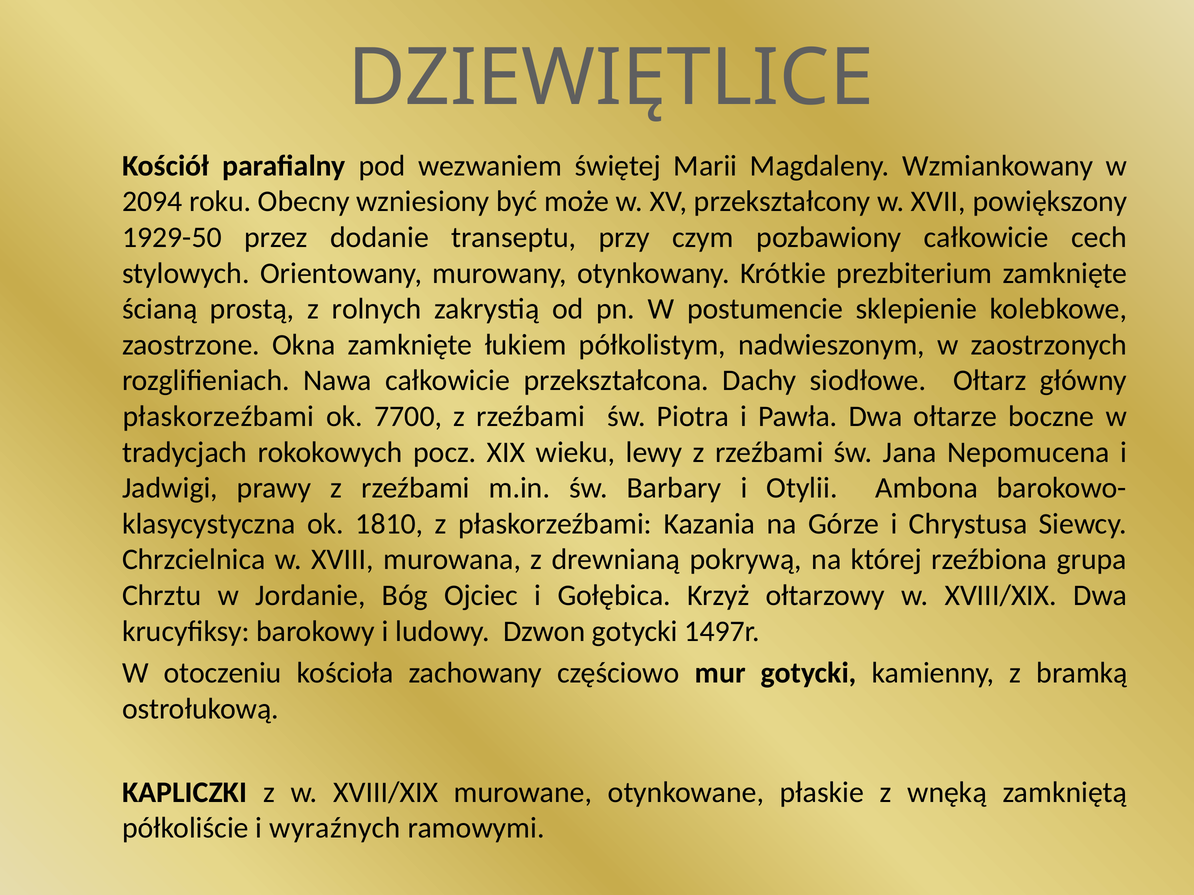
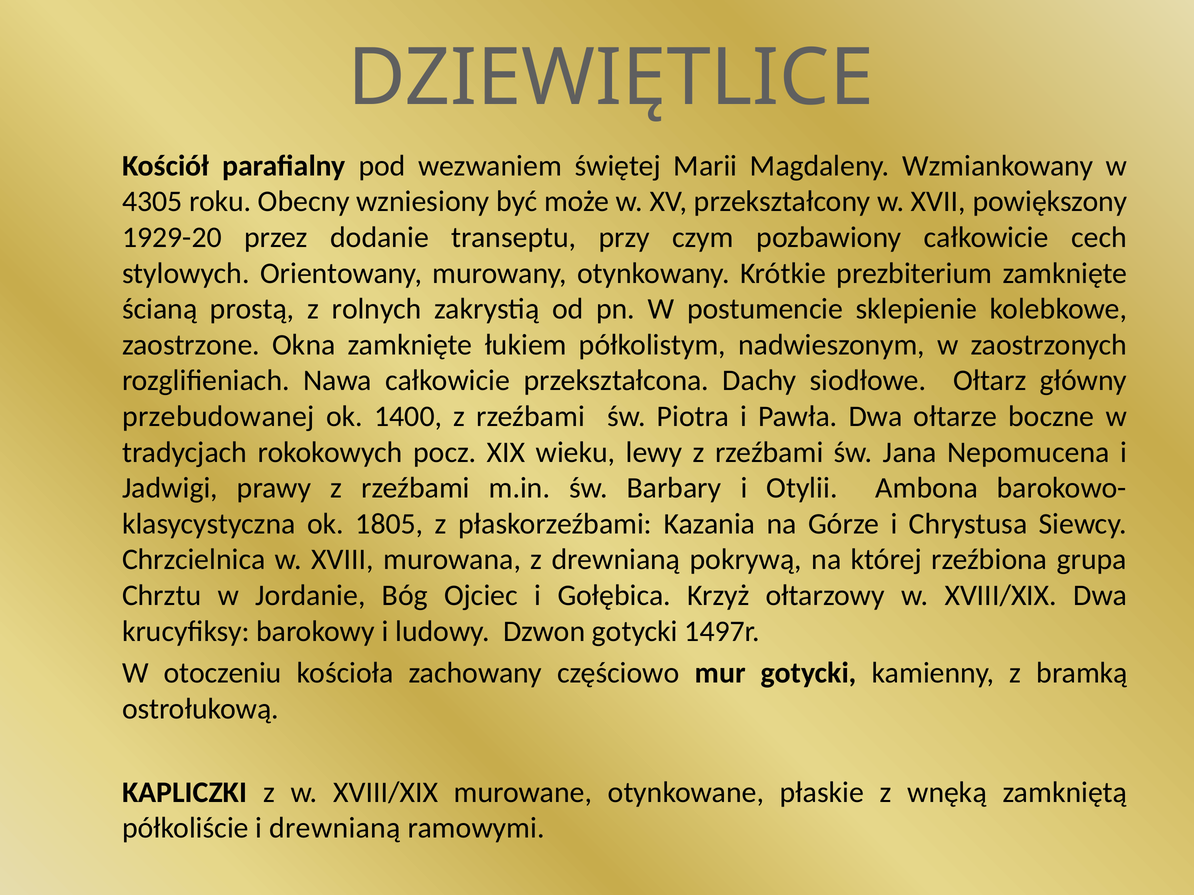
2094: 2094 -> 4305 (152, 202)
1929-50: 1929-50 -> 1929-20 (172, 238)
płaskorzeźbami: płaskorzeźbami -> przebudowanej (218, 417)
7700: 7700 -> 1400 (408, 417)
1810: 1810 -> 1805 (389, 524)
i wyraźnych: wyraźnych -> drewnianą (335, 829)
